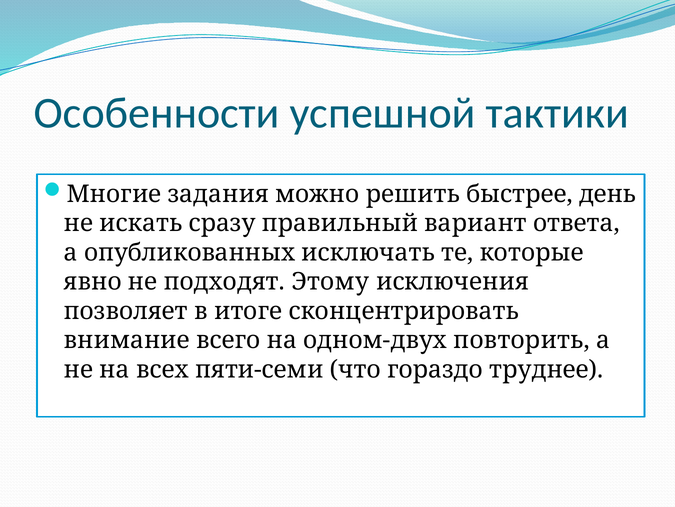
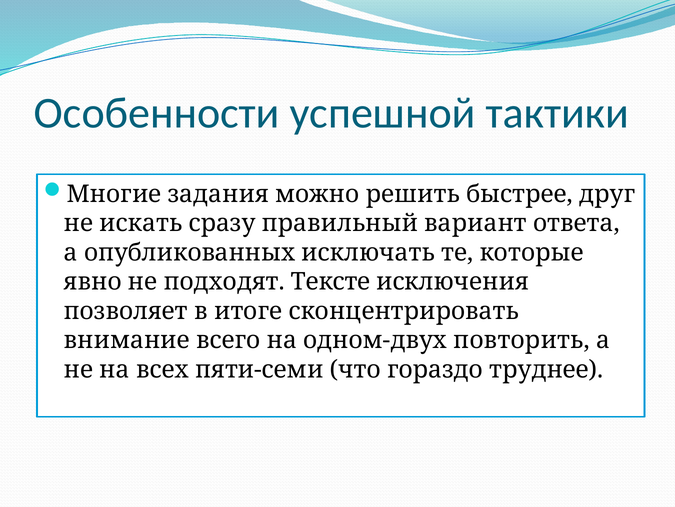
день: день -> друг (607, 194)
Этому: Этому -> Тексте (331, 281)
